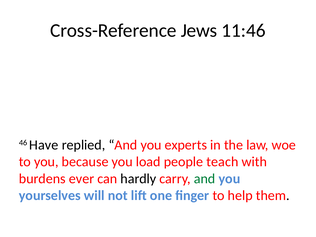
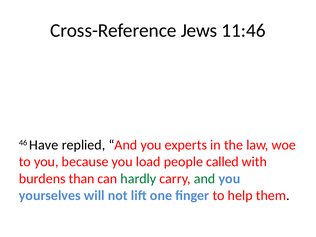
teach: teach -> called (222, 162)
ever: ever -> than (82, 179)
hardly colour: black -> green (138, 179)
